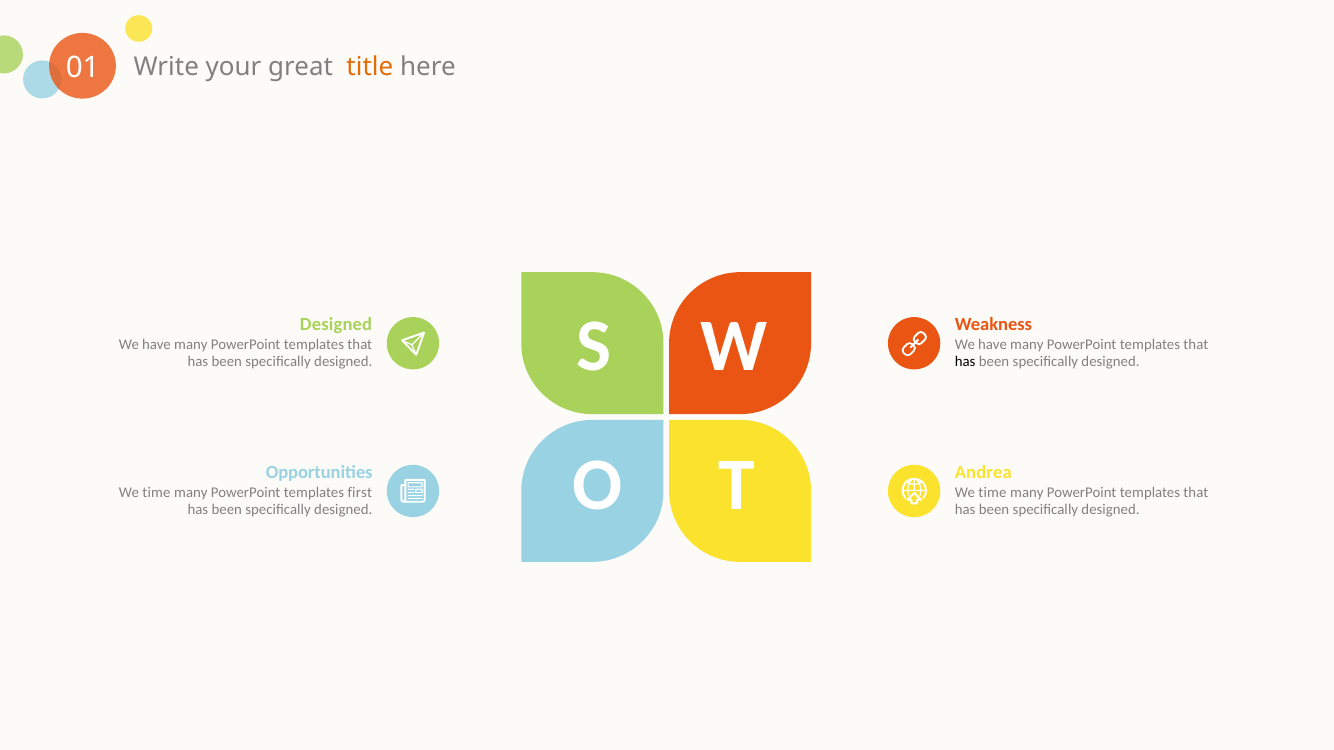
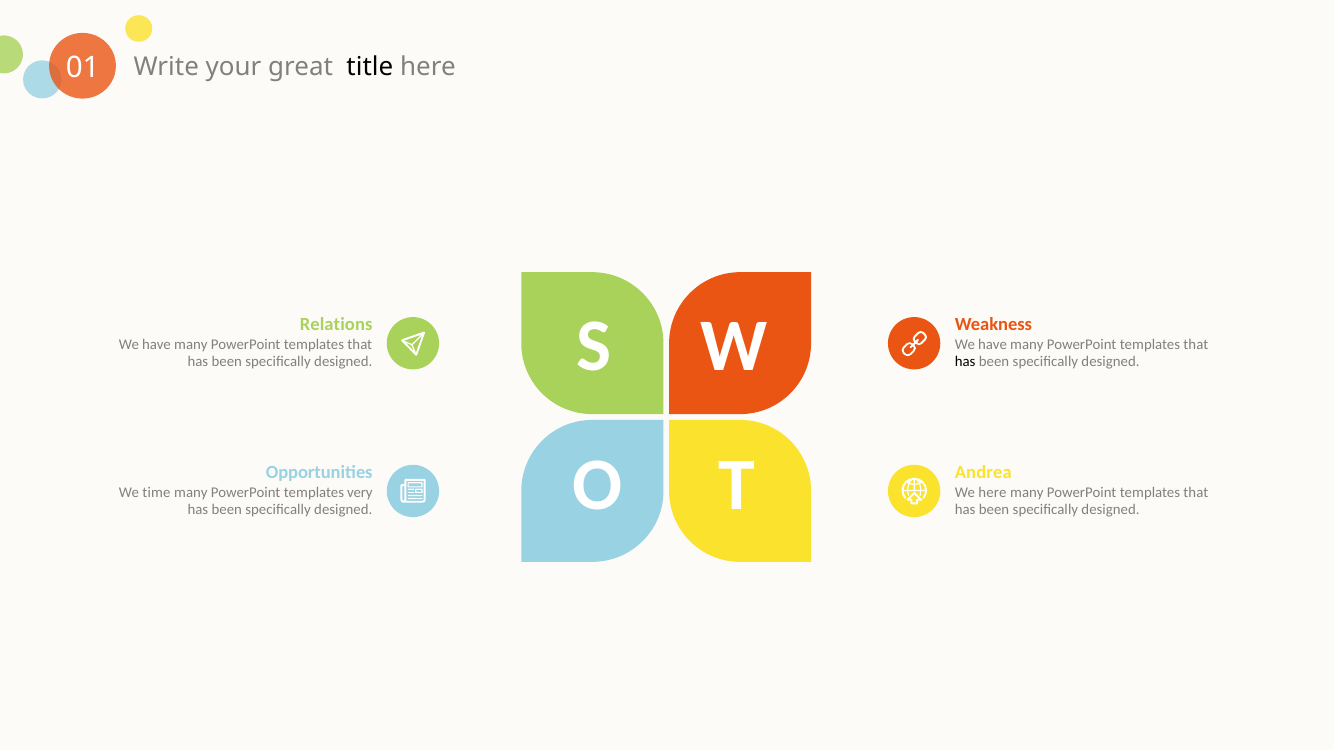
title colour: orange -> black (370, 67)
Designed: Designed -> Relations (336, 324)
first: first -> very (360, 492)
time: time -> here (992, 492)
